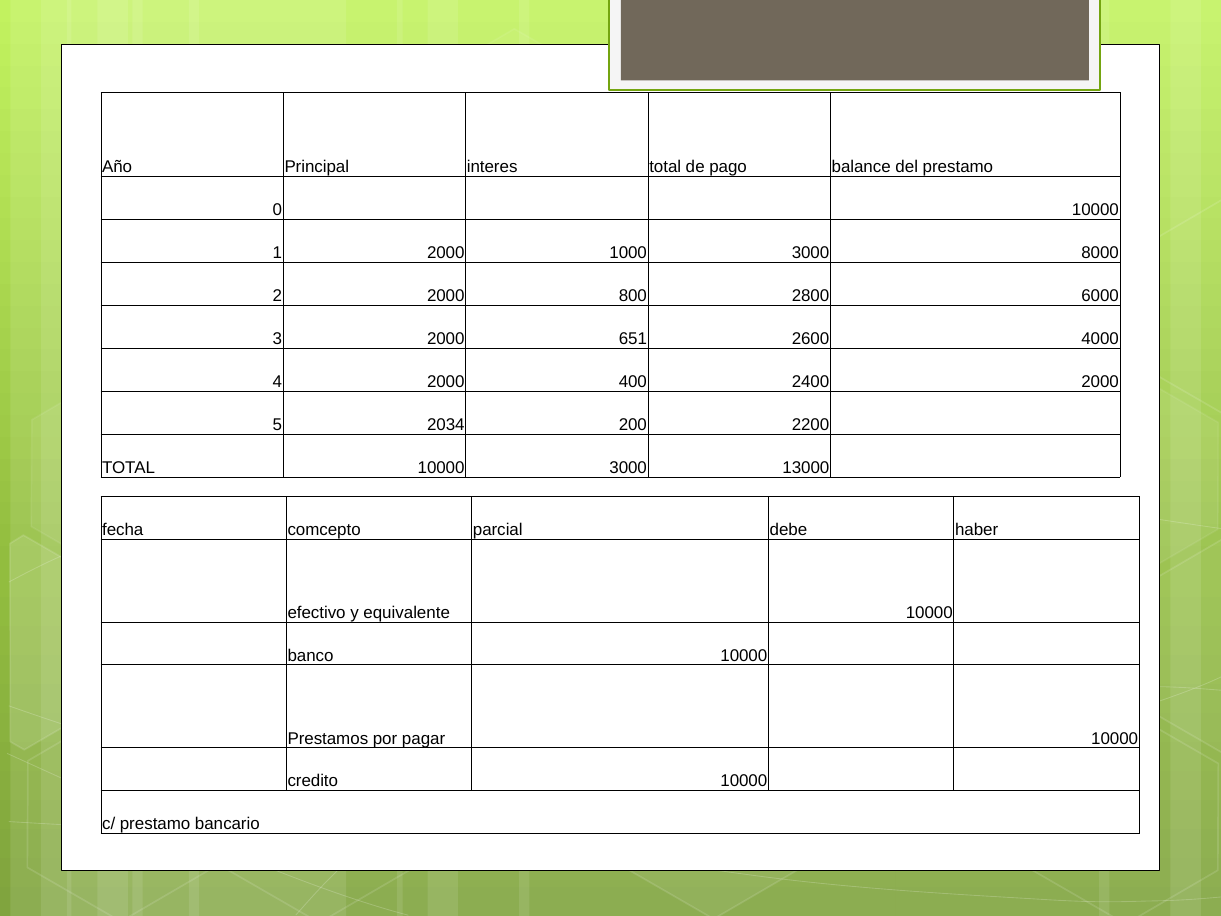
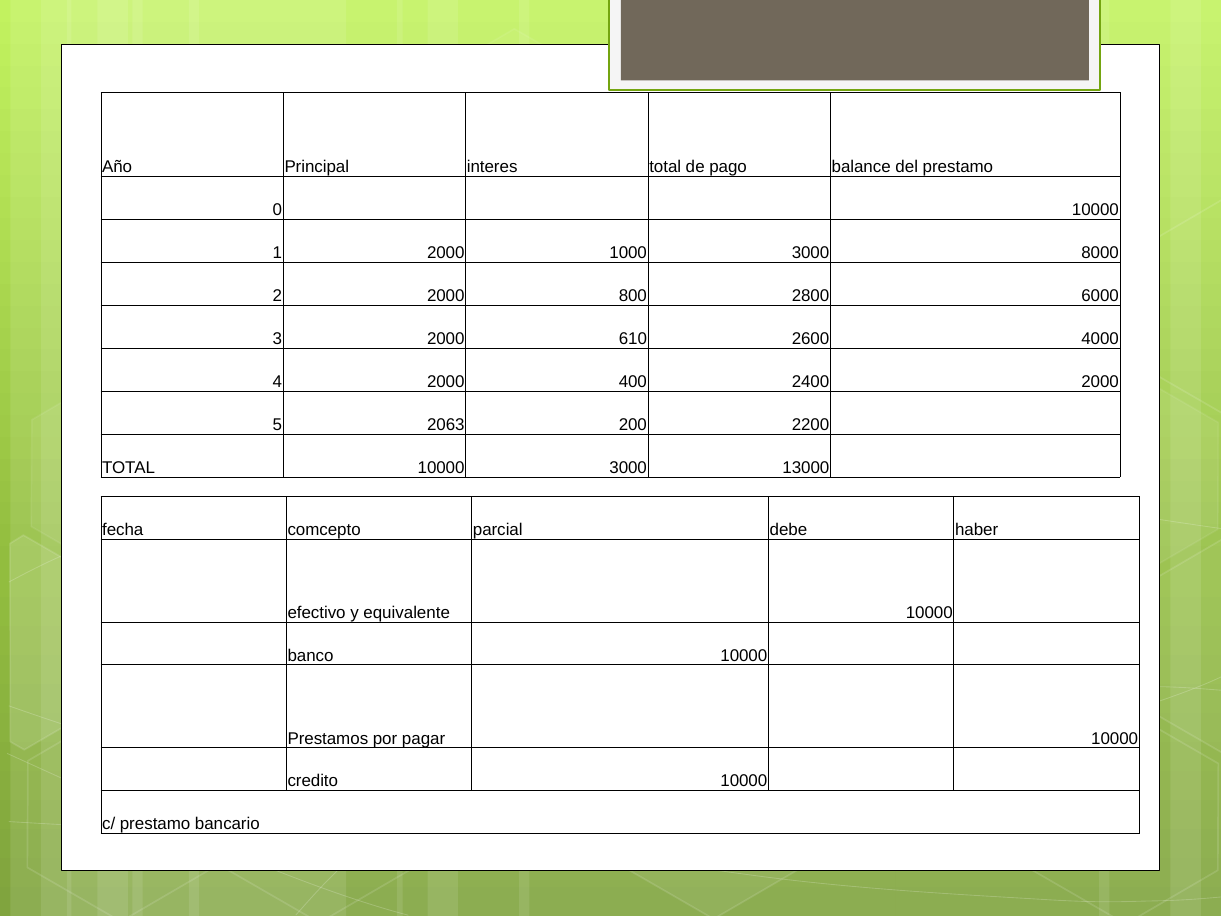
651: 651 -> 610 (633, 339)
2034: 2034 -> 2063 (446, 425)
